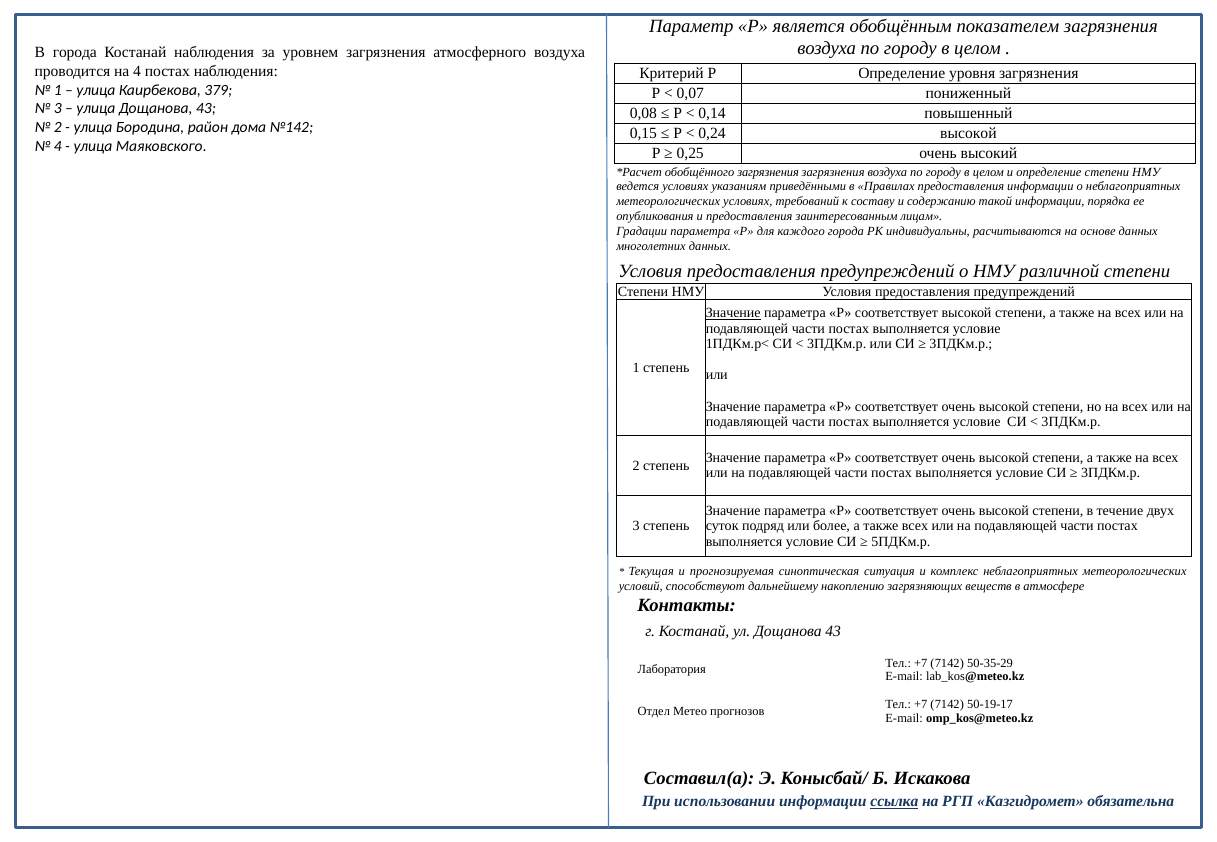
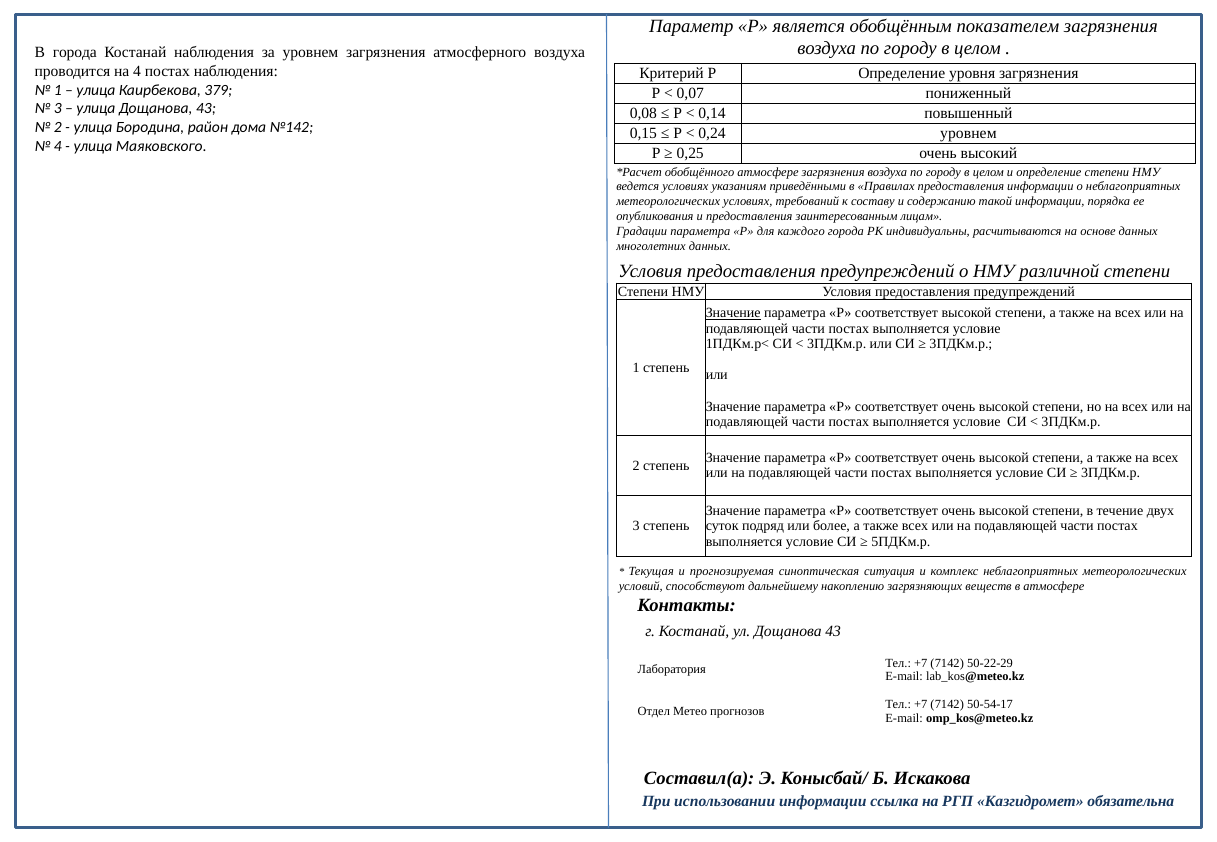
0,24 высокой: высокой -> уровнем (968, 133)
обобщённого загрязнения: загрязнения -> атмосфере (768, 172)
50-35-29: 50-35-29 -> 50-22-29 (990, 663)
50-19-17: 50-19-17 -> 50-54-17 (990, 705)
ссылка underline: present -> none (894, 802)
